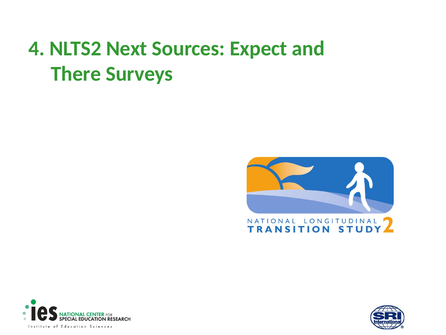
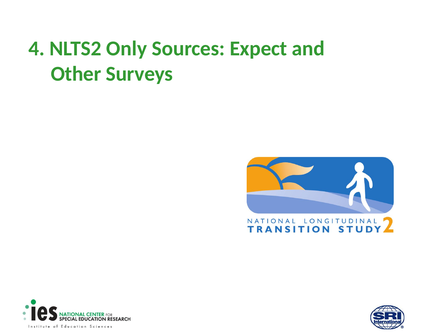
Next: Next -> Only (127, 48)
There: There -> Other (76, 74)
